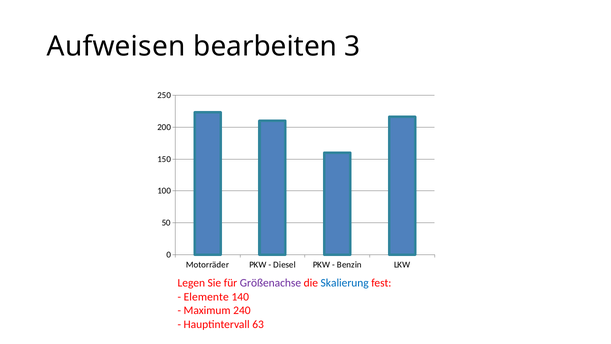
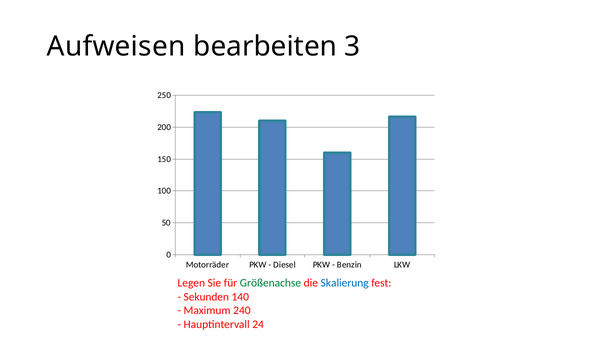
Größenachse colour: purple -> green (270, 283)
Elemente: Elemente -> Sekunden (206, 296)
63: 63 -> 24 (258, 324)
